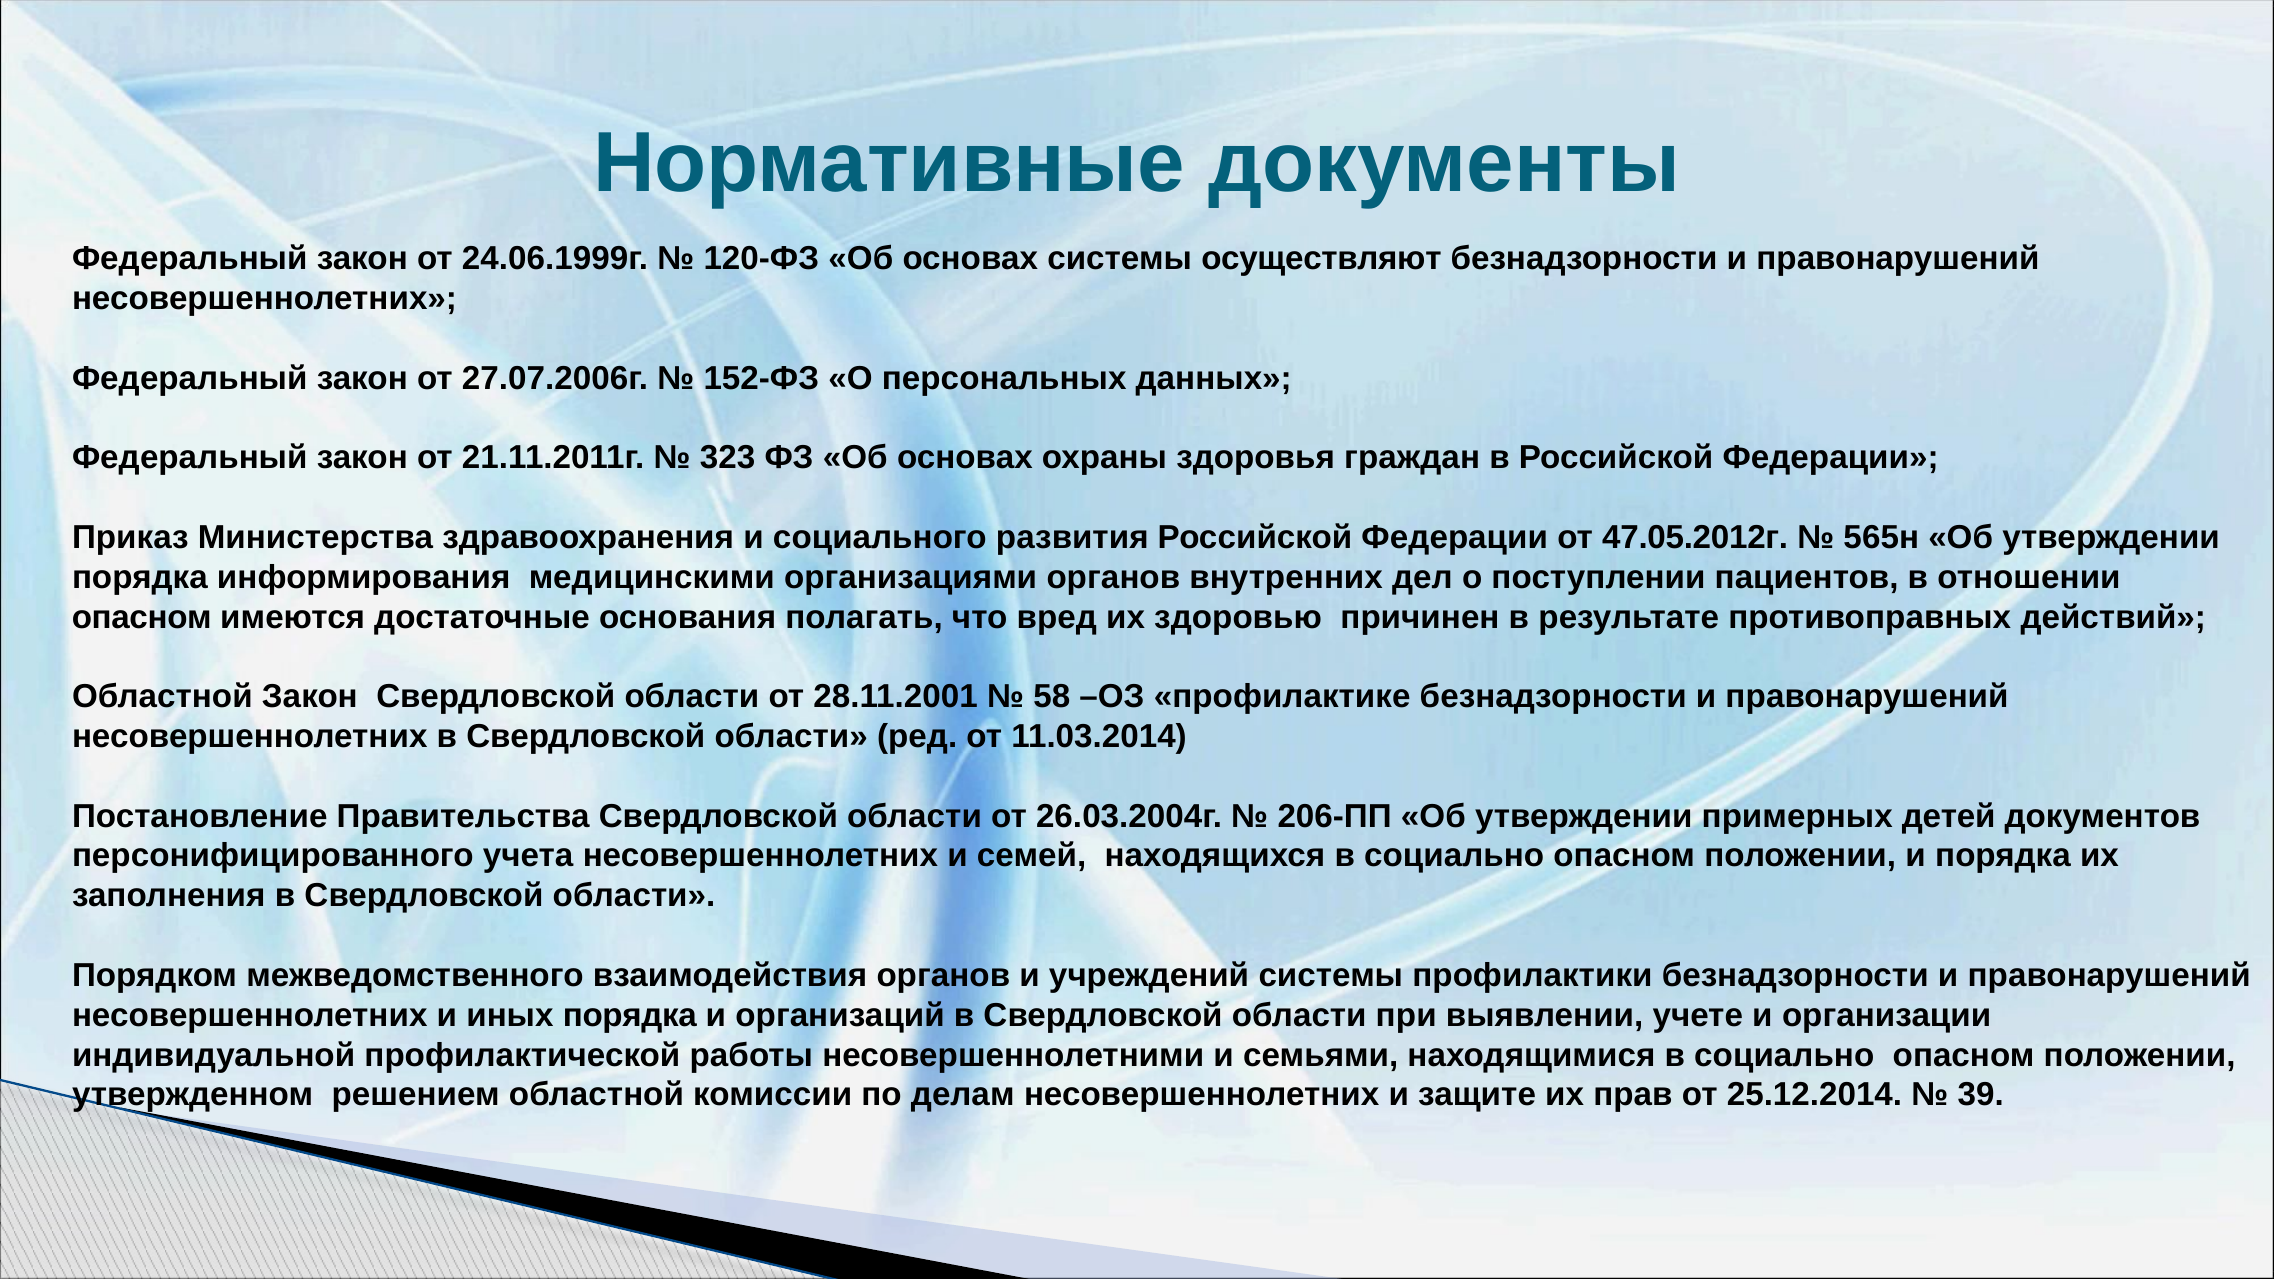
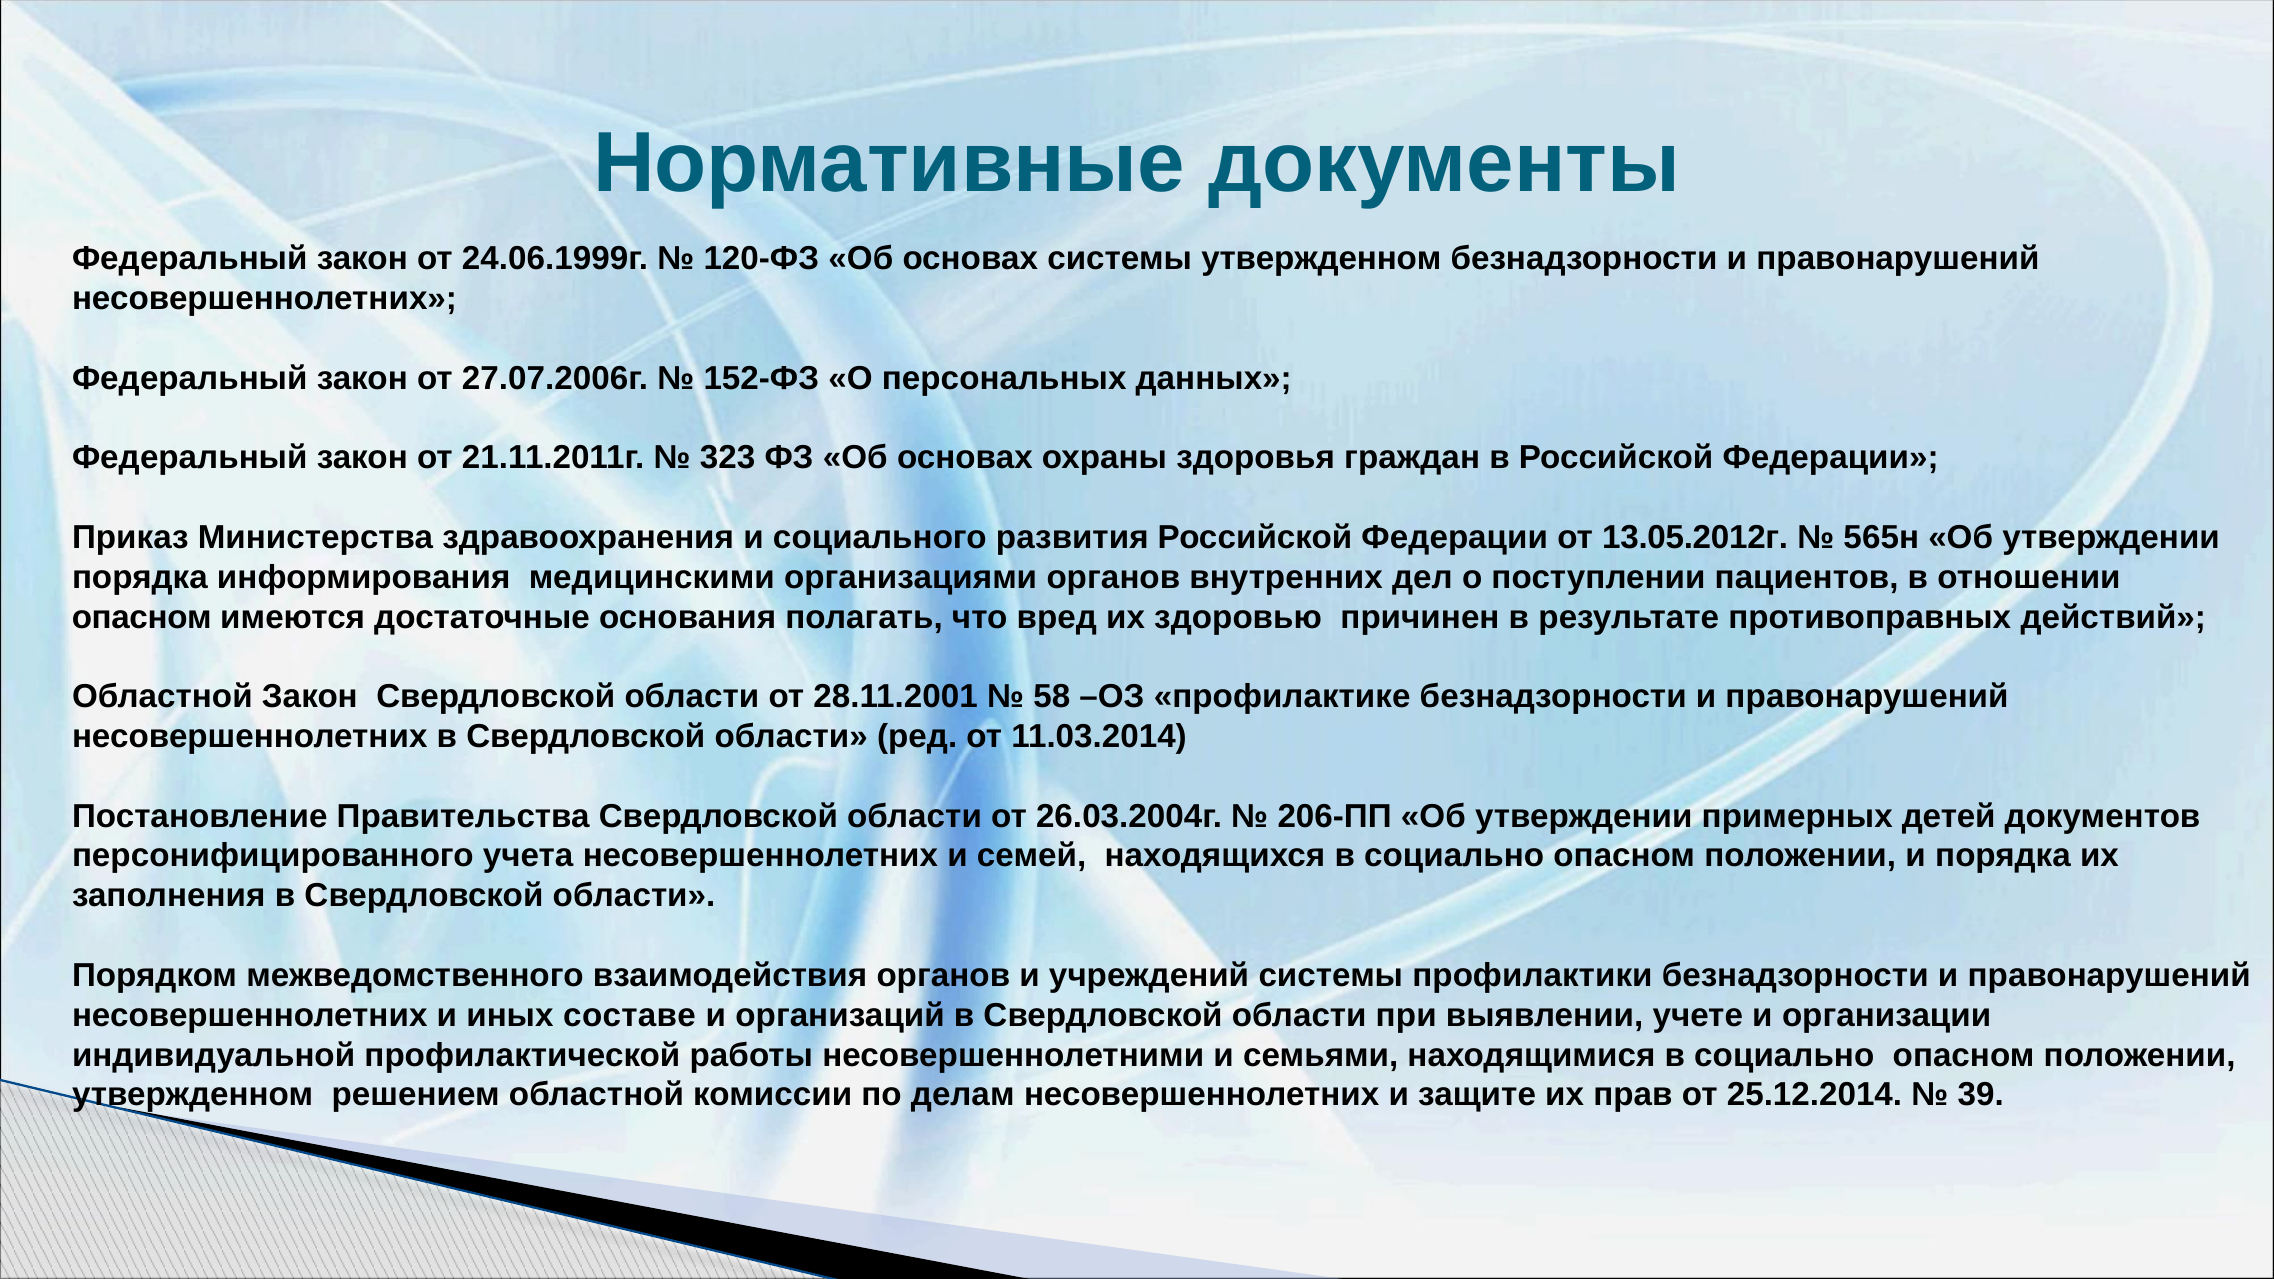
системы осуществляют: осуществляют -> утвержденном (1321, 259)
47.05.2012г: 47.05.2012г -> 13.05.2012г (1695, 538)
иных порядка: порядка -> составе (630, 1015)
